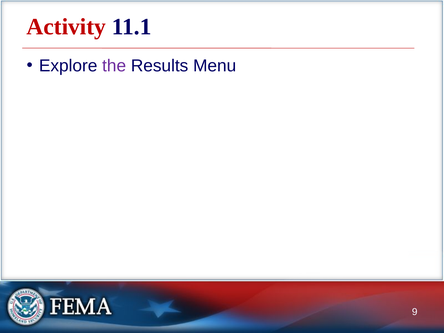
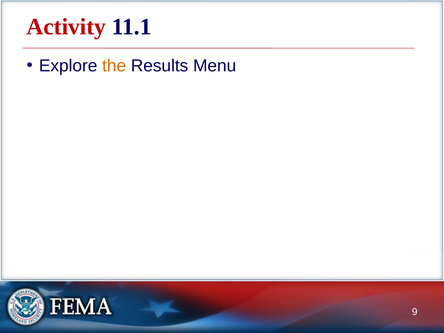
the colour: purple -> orange (114, 66)
